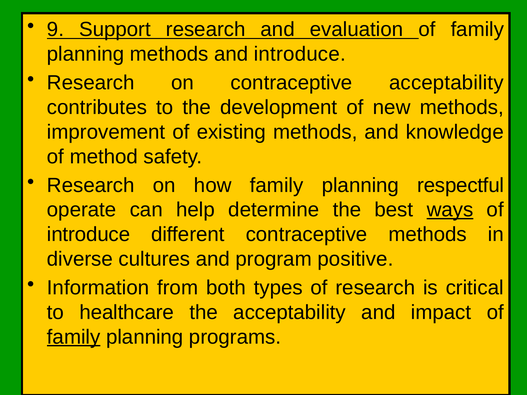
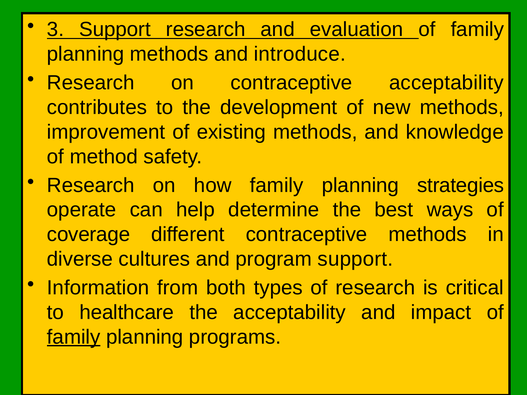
9: 9 -> 3 (56, 30)
respectful: respectful -> strategies (461, 185)
ways underline: present -> none (450, 210)
introduce: introduce -> coverage (89, 235)
program positive: positive -> support (355, 259)
